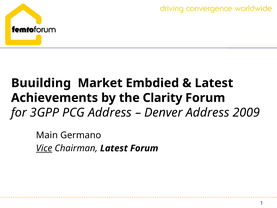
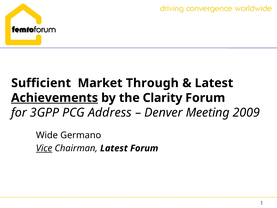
Buuilding: Buuilding -> Sufficient (41, 83)
Embdied: Embdied -> Through (152, 83)
Achievements underline: none -> present (55, 98)
Denver Address: Address -> Meeting (208, 113)
Main: Main -> Wide (47, 135)
